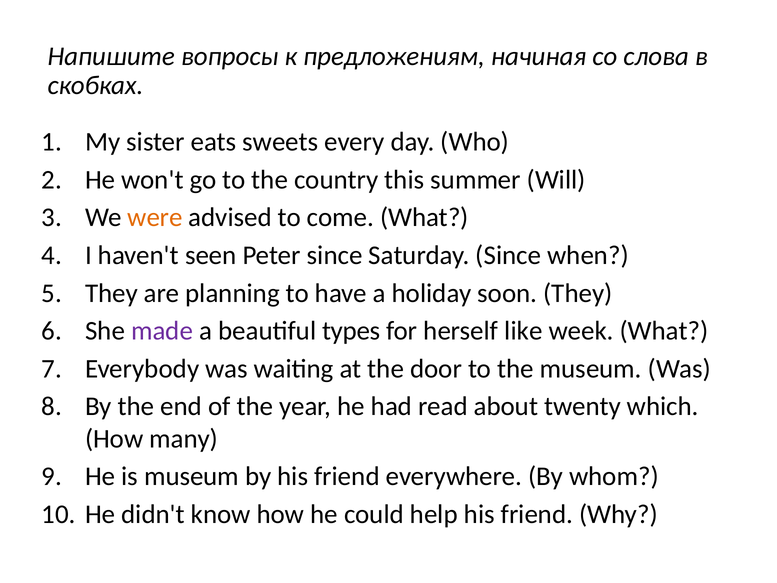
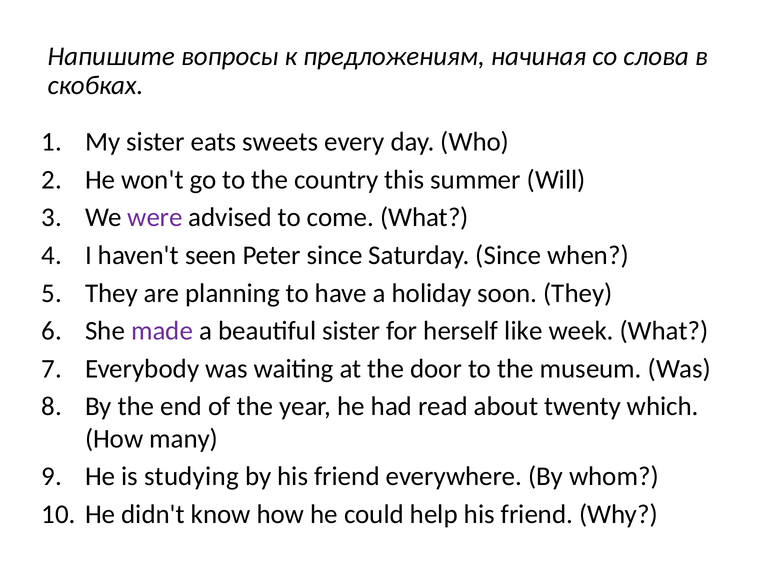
were colour: orange -> purple (155, 217)
beautiful types: types -> sister (351, 331)
is museum: museum -> studying (191, 476)
